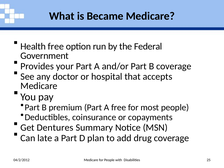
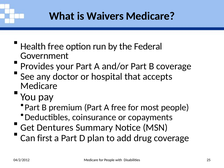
Became: Became -> Waivers (105, 16)
late: late -> first (45, 138)
